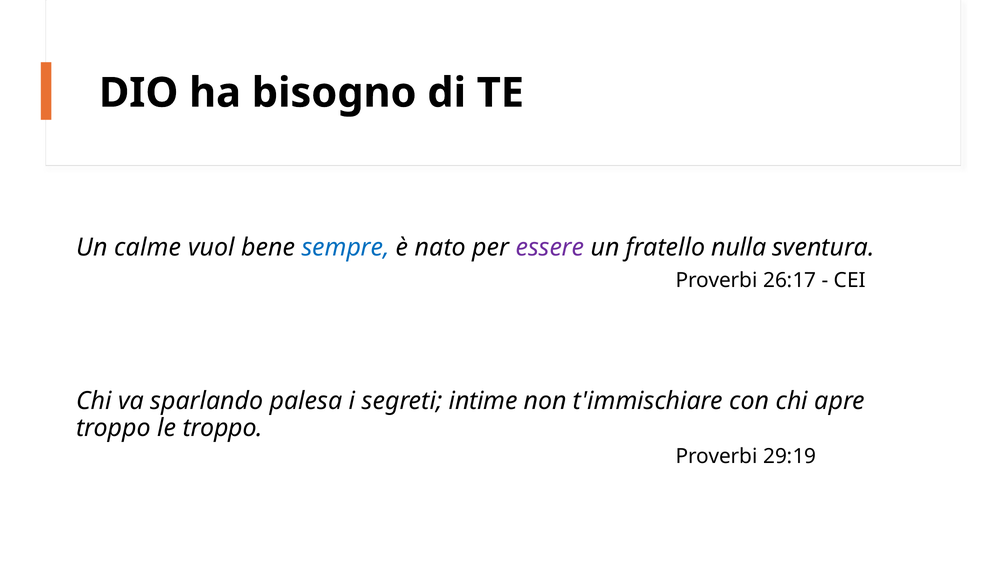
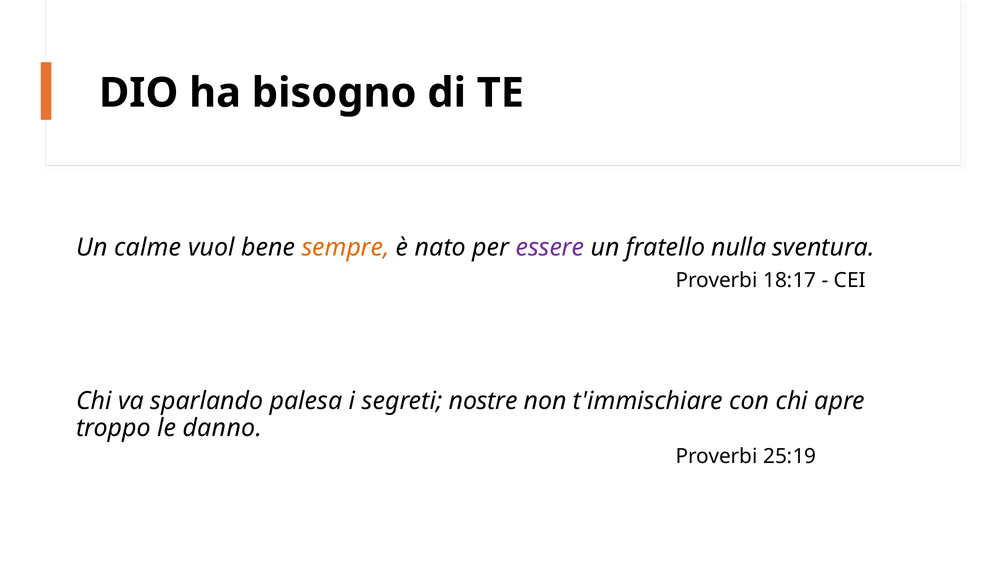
sempre colour: blue -> orange (346, 248)
26:17: 26:17 -> 18:17 (790, 280)
intime: intime -> nostre (483, 401)
le troppo: troppo -> danno (222, 428)
29:19: 29:19 -> 25:19 (790, 456)
